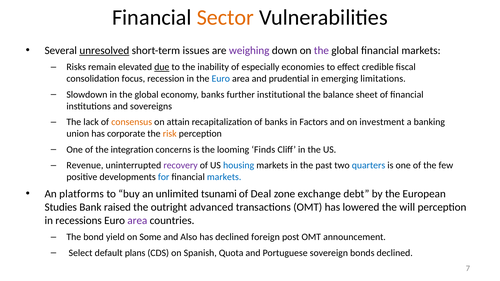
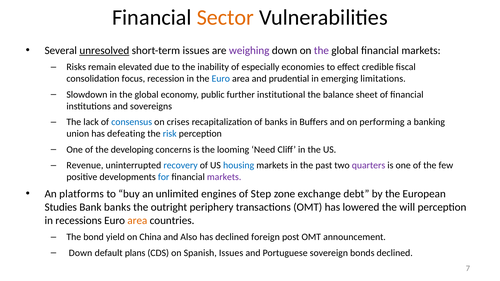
due underline: present -> none (162, 67)
economy banks: banks -> public (213, 95)
consensus colour: orange -> blue (132, 122)
attain: attain -> crises (178, 122)
Factors: Factors -> Buffers (314, 122)
investment: investment -> performing (382, 122)
corporate: corporate -> defeating (126, 134)
risk colour: orange -> blue (170, 134)
integration: integration -> developing (132, 150)
Finds: Finds -> Need (263, 150)
recovery colour: purple -> blue (181, 166)
quarters colour: blue -> purple (369, 166)
markets colour: blue -> purple (224, 177)
tsunami: tsunami -> engines (219, 194)
Deal: Deal -> Step (261, 194)
Bank raised: raised -> banks (117, 207)
advanced: advanced -> periphery (212, 207)
area colour: purple -> orange (137, 221)
Some: Some -> China (150, 237)
Select: Select -> Down (81, 253)
Spanish Quota: Quota -> Issues (231, 253)
